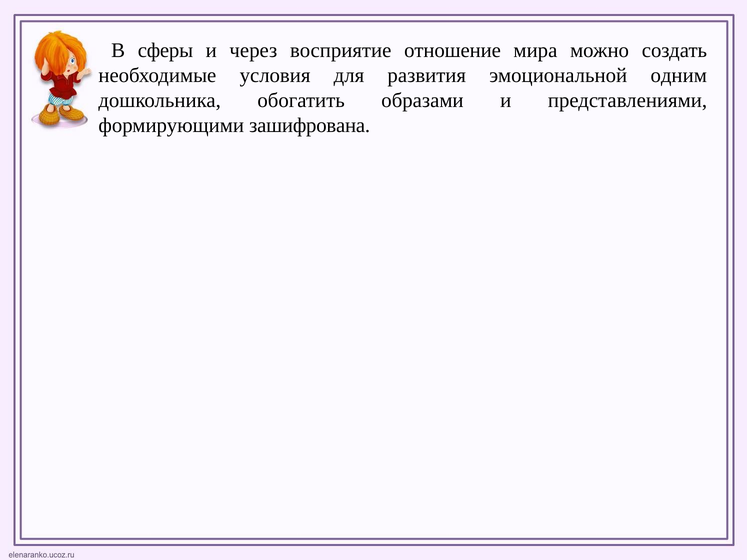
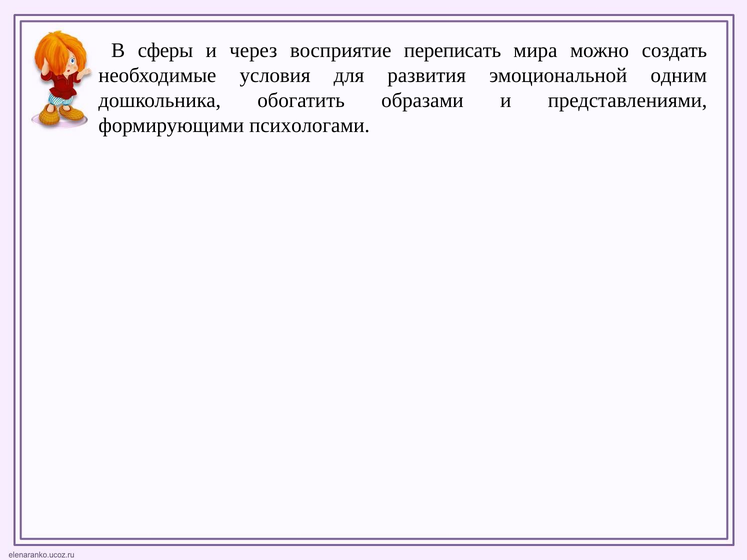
отношение: отношение -> переписать (453, 51)
зашифрована: зашифрована -> психологами (310, 125)
